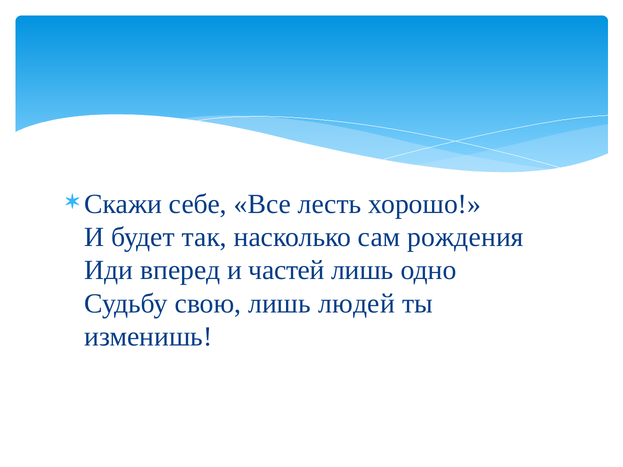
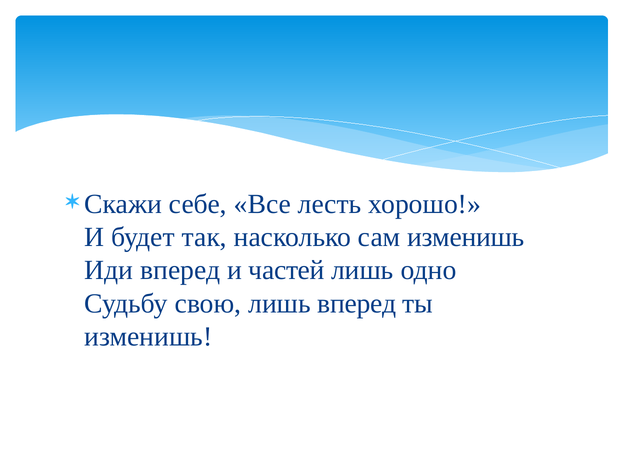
сам рождения: рождения -> изменишь (466, 237)
лишь людей: людей -> вперед (357, 304)
